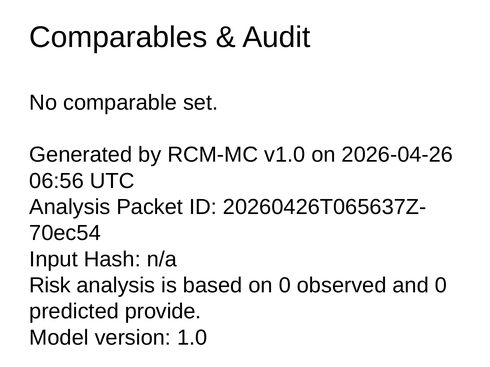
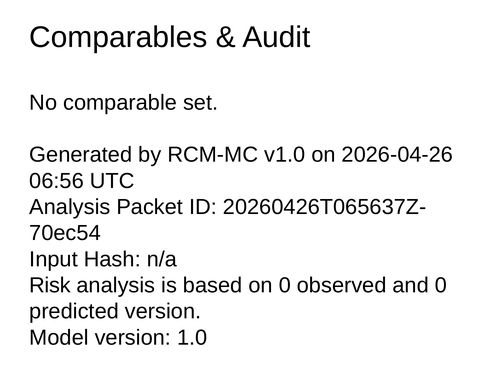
predicted provide: provide -> version (163, 312)
